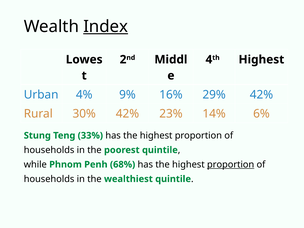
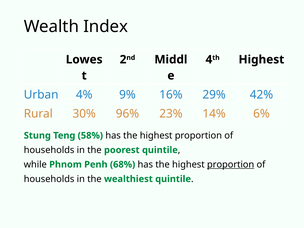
Index underline: present -> none (106, 26)
30% 42%: 42% -> 96% (127, 114)
33%: 33% -> 58% (90, 136)
